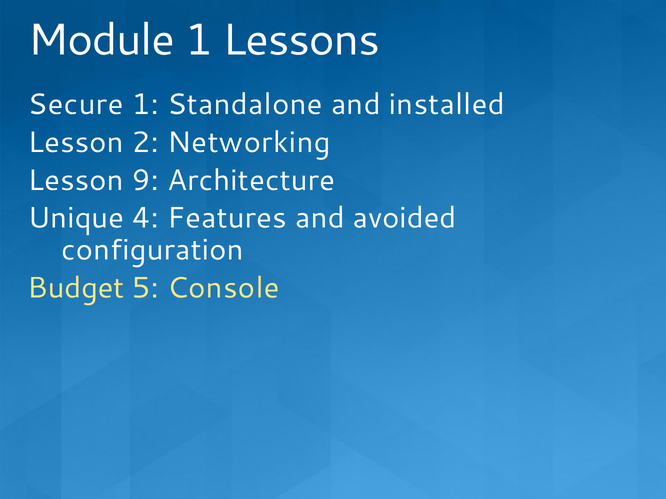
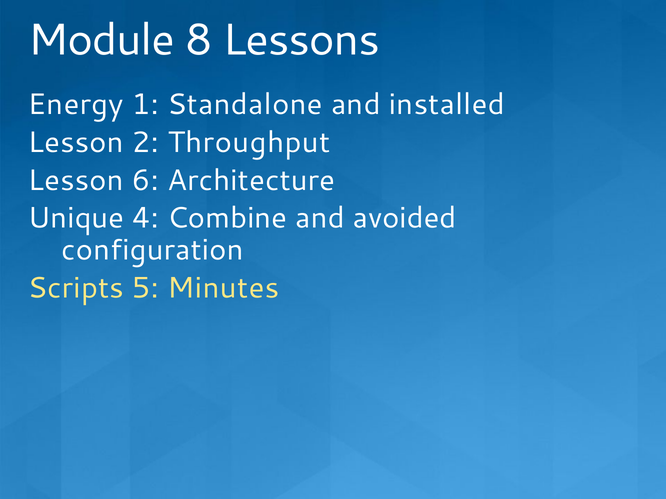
Module 1: 1 -> 8 (199, 40)
Secure: Secure -> Energy (76, 105)
Networking: Networking -> Throughput (249, 143)
9: 9 -> 6 (145, 180)
Features: Features -> Combine (227, 218)
Budget: Budget -> Scripts (76, 288)
Console: Console -> Minutes (223, 288)
